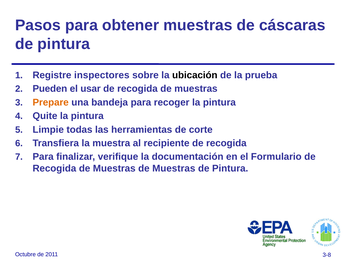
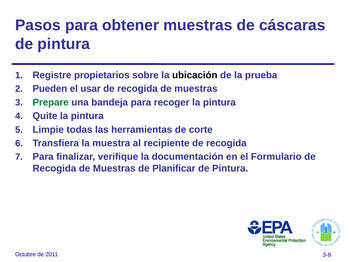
inspectores: inspectores -> propietarios (102, 75)
Prepare colour: orange -> green (51, 102)
Muestras de Muestras: Muestras -> Planificar (174, 168)
